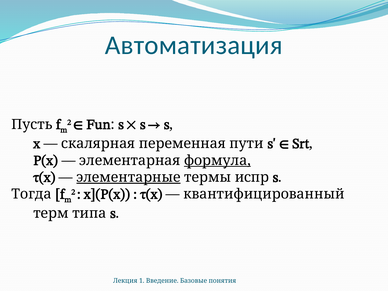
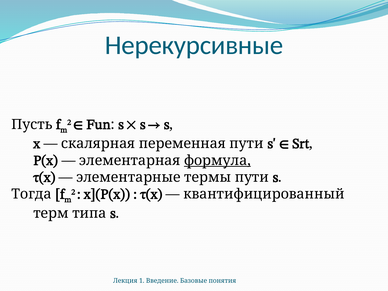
Автоматизация: Автоматизация -> Нерекурсивные (194, 45)
элементарные underline: present -> none (128, 177)
термы испр: испр -> пути (252, 177)
